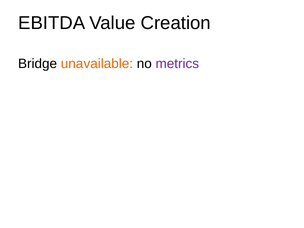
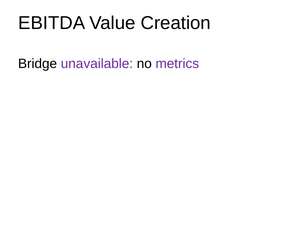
unavailable colour: orange -> purple (97, 64)
